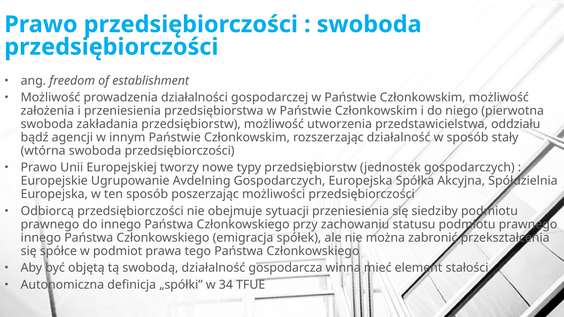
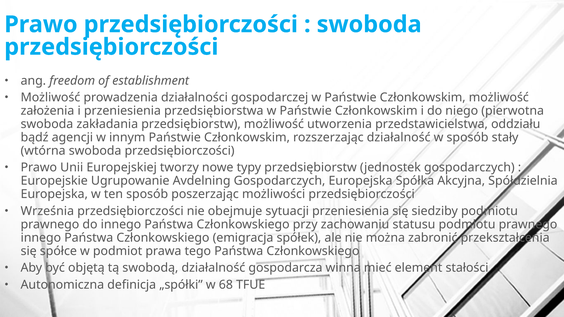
Odbiorcą: Odbiorcą -> Września (47, 211)
34: 34 -> 68 (226, 285)
